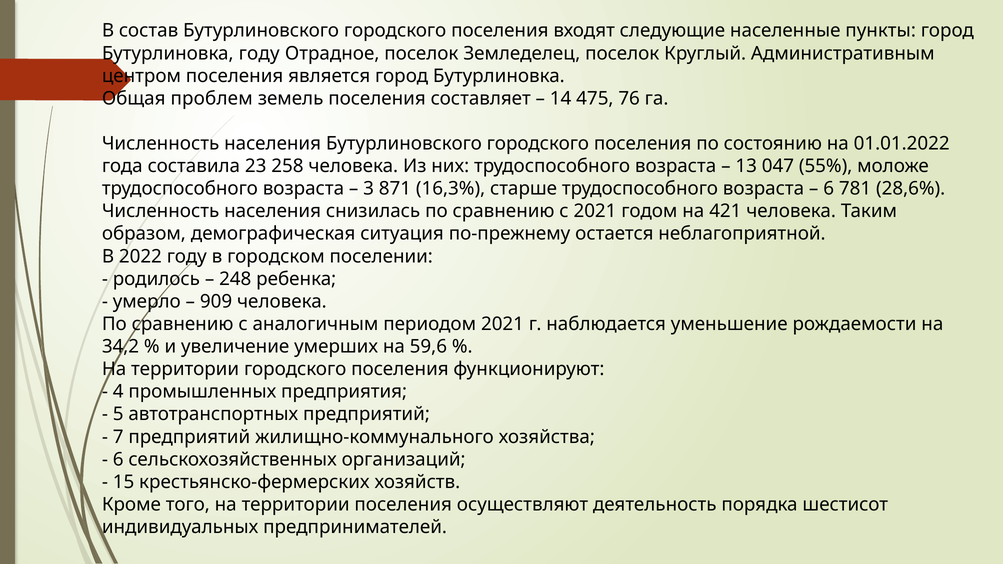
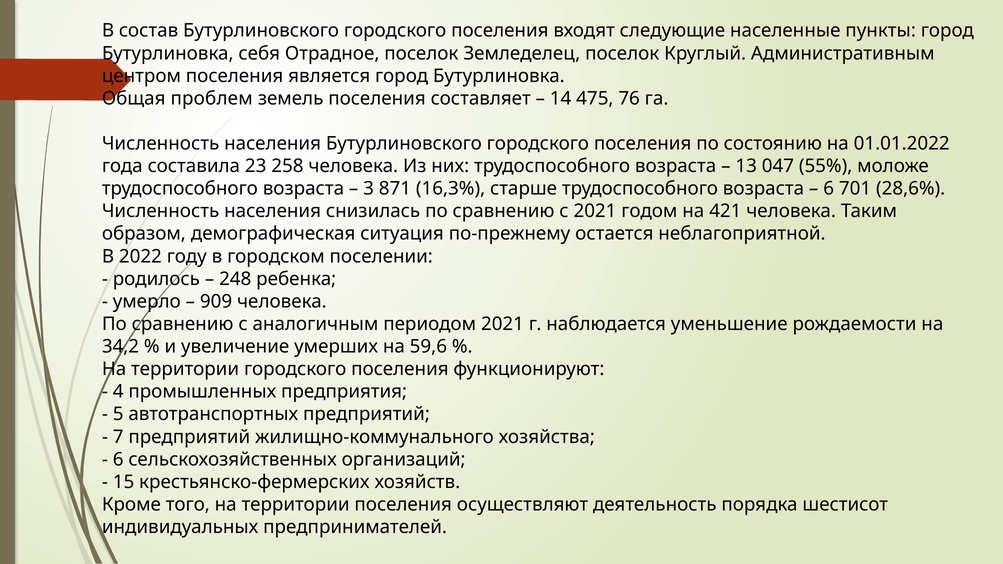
Бутурлиновка году: году -> себя (259, 53)
781: 781 -> 701 (855, 189)
